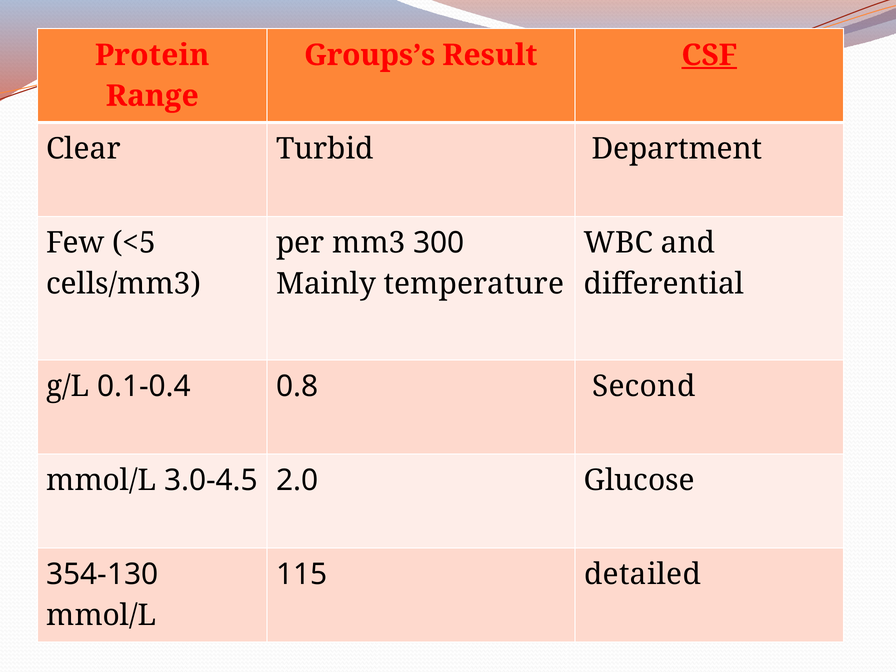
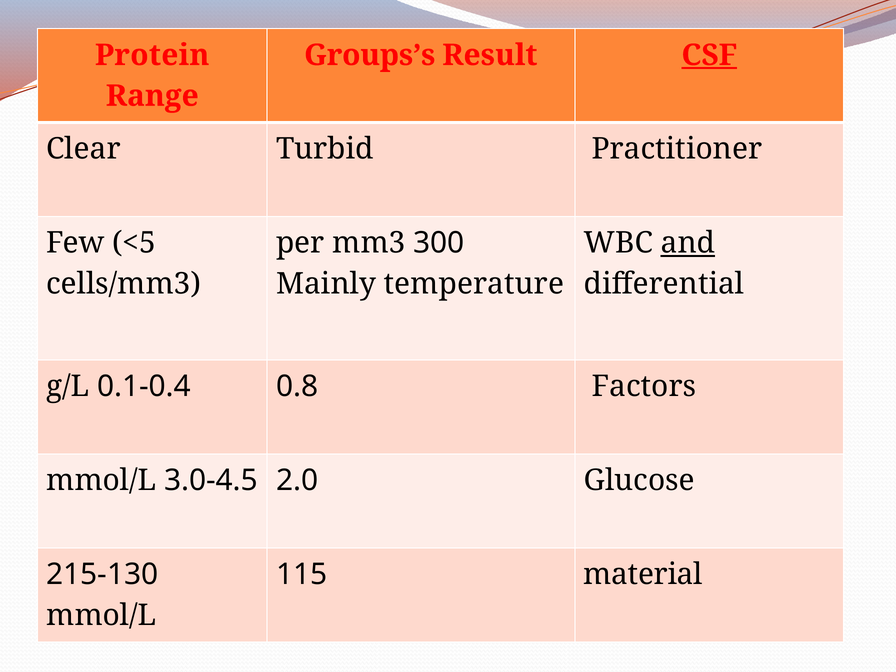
Department: Department -> Practitioner (677, 149)
and underline: none -> present (688, 243)
Second: Second -> Factors (644, 387)
354-130: 354-130 -> 215-130 (102, 575)
detailed: detailed -> material (643, 575)
